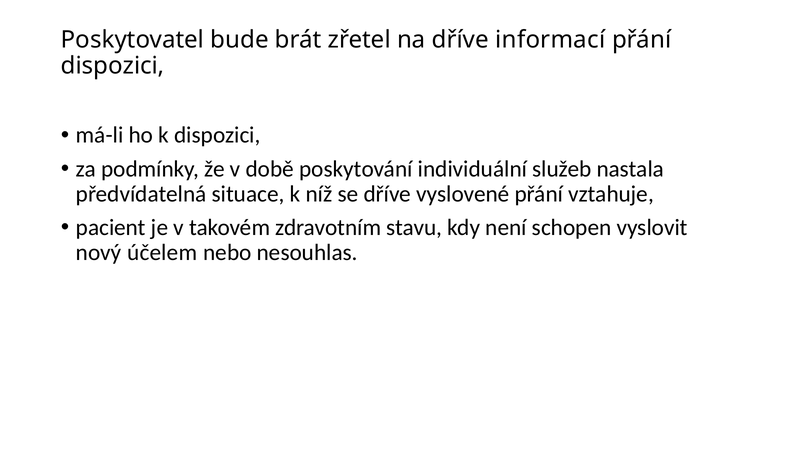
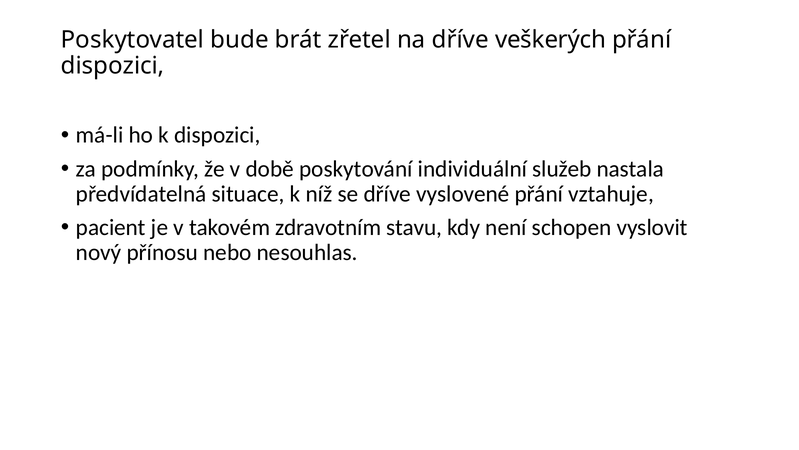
informací: informací -> veškerých (551, 40)
účelem: účelem -> přínosu (162, 252)
